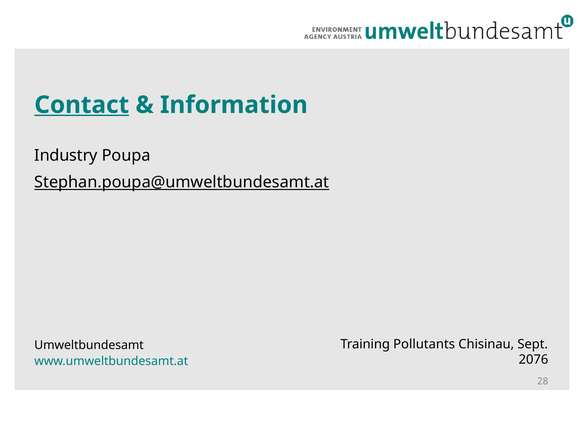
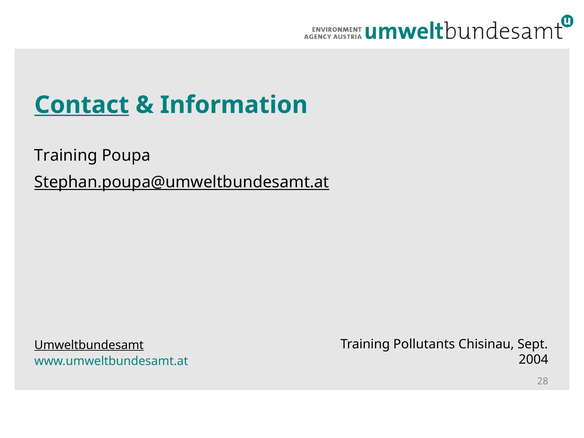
Industry: Industry -> Training (66, 156)
Umweltbundesamt underline: none -> present (89, 345)
2076: 2076 -> 2004 (533, 360)
